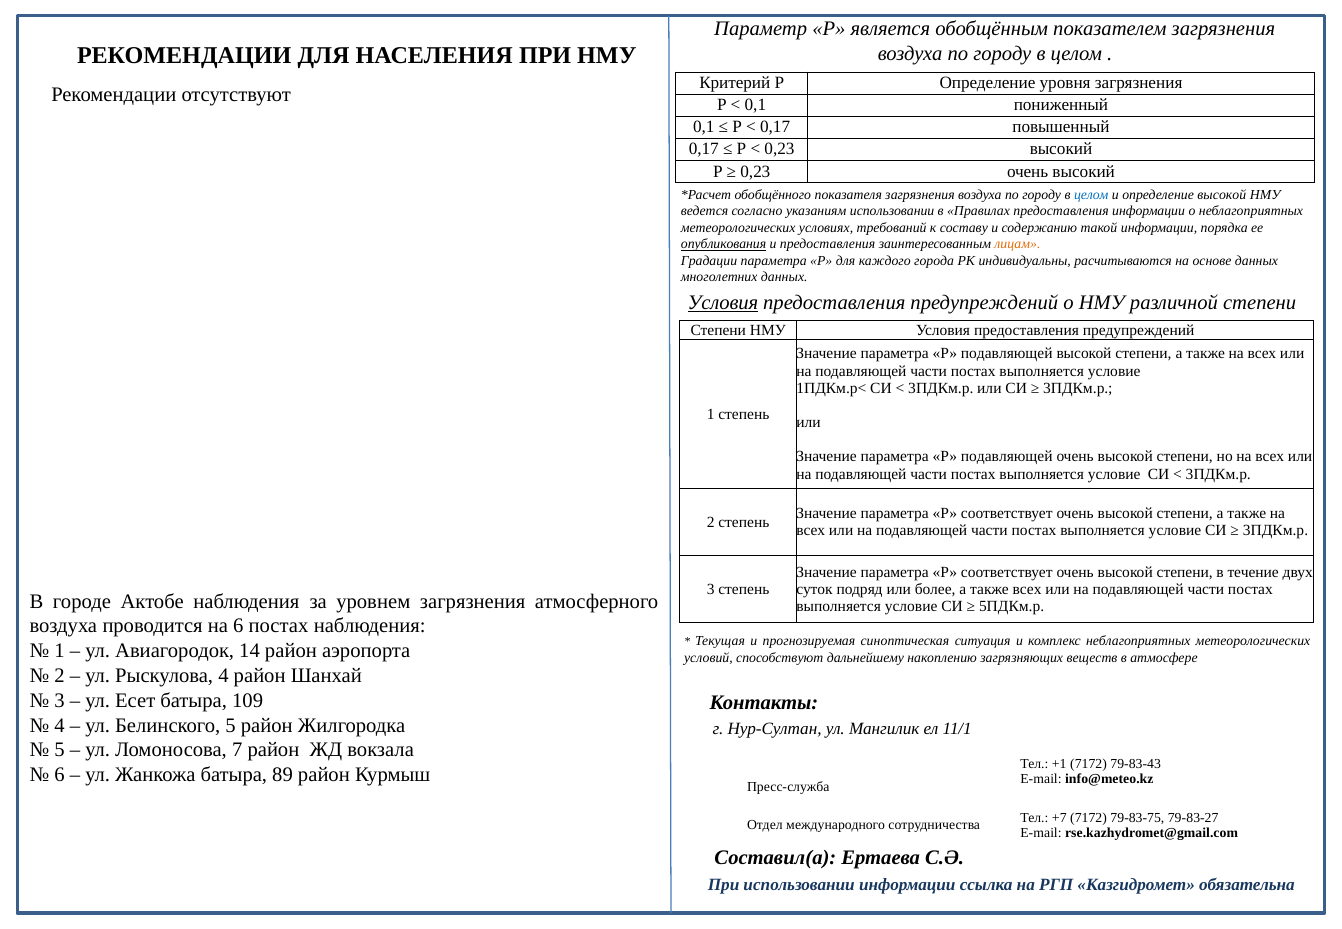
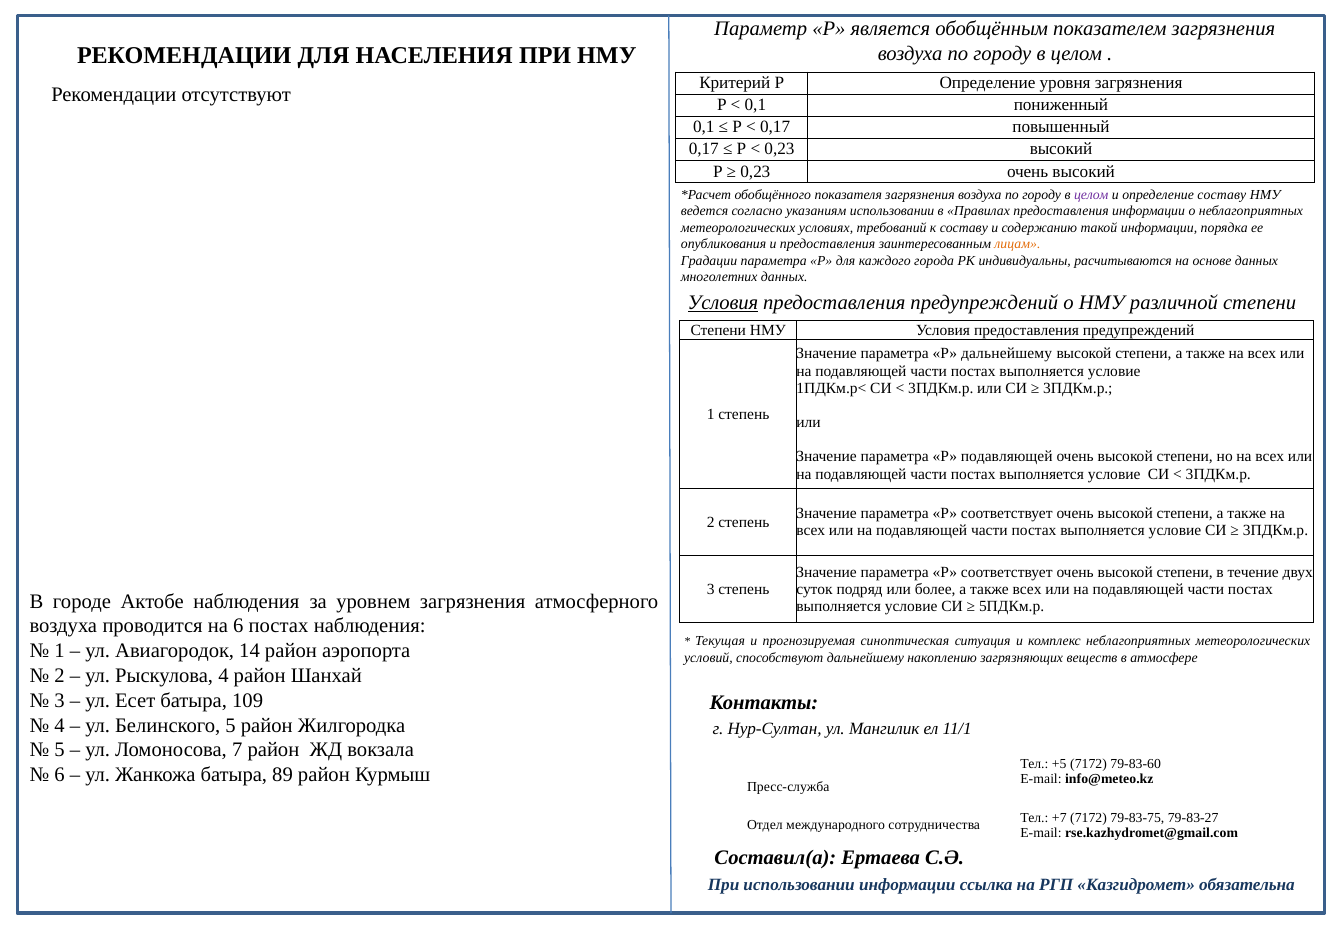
целом colour: blue -> purple (1091, 195)
определение высокой: высокой -> составу (1222, 195)
опубликования underline: present -> none (724, 244)
подавляющей: подавляющей -> дальнейшему (1007, 354)
+1: +1 -> +5 (1059, 764)
79-83-43: 79-83-43 -> 79-83-60 (1136, 764)
